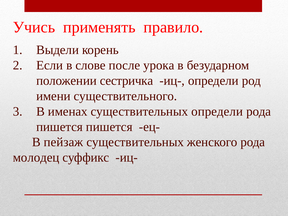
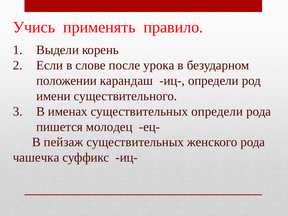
сестричка: сестричка -> карандаш (126, 81)
пишется пишется: пишется -> молодец (109, 127)
молодец: молодец -> чашечка (36, 158)
